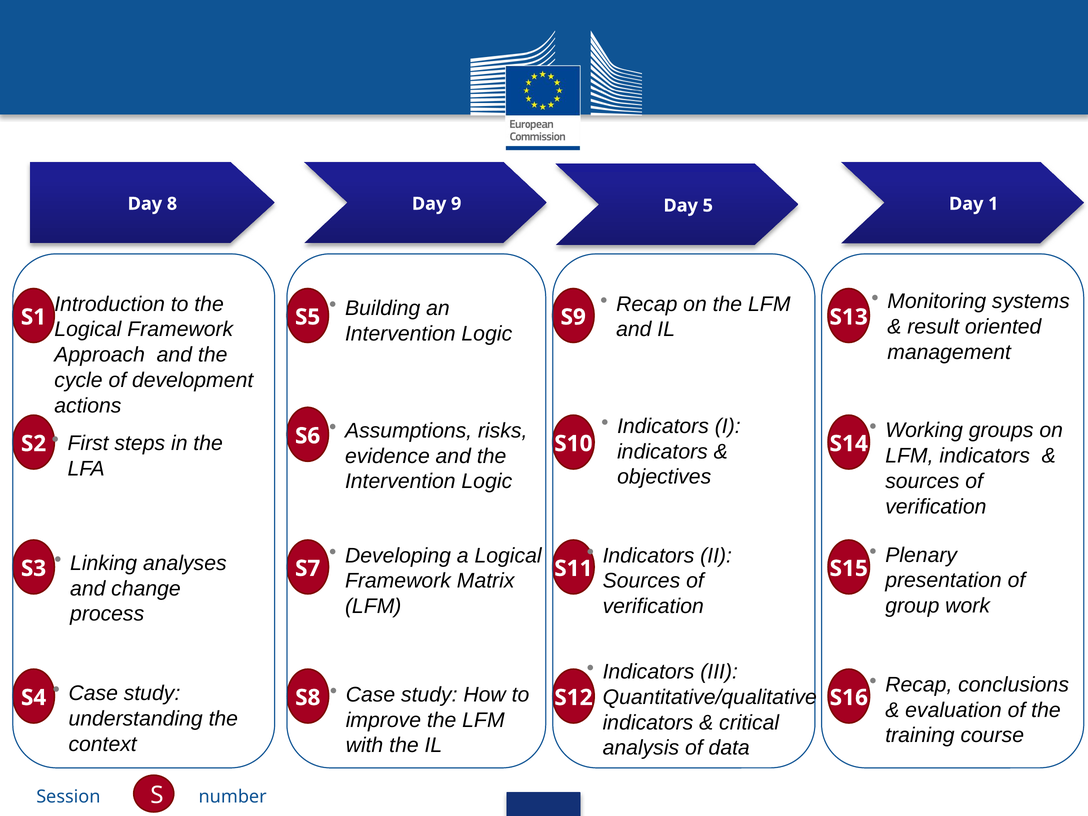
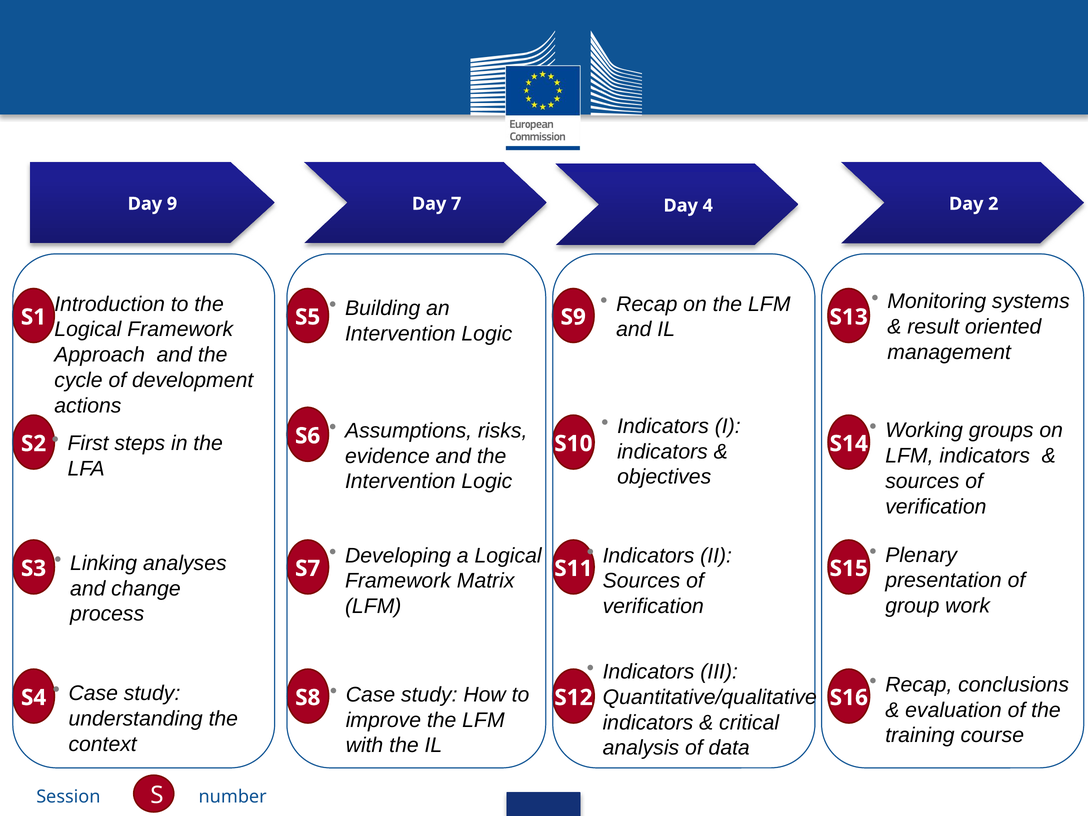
8: 8 -> 9 (172, 204)
9: 9 -> 7 (456, 204)
5: 5 -> 4 (708, 206)
1: 1 -> 2 (993, 204)
